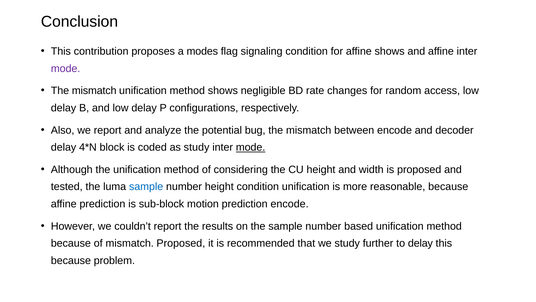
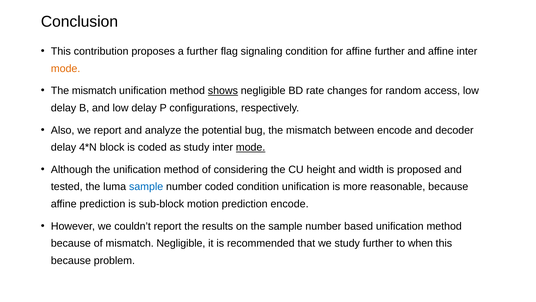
a modes: modes -> further (202, 51)
affine shows: shows -> further (390, 51)
mode colour: purple -> orange (66, 68)
shows underline: none -> present (223, 91)
number height: height -> coded (219, 186)
mismatch Proposed: Proposed -> Negligible (181, 243)
to delay: delay -> when (420, 243)
